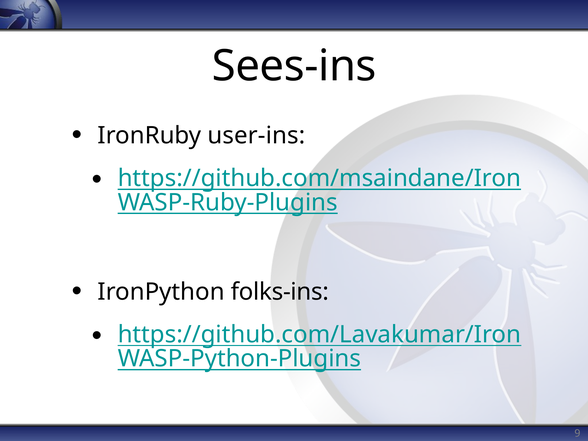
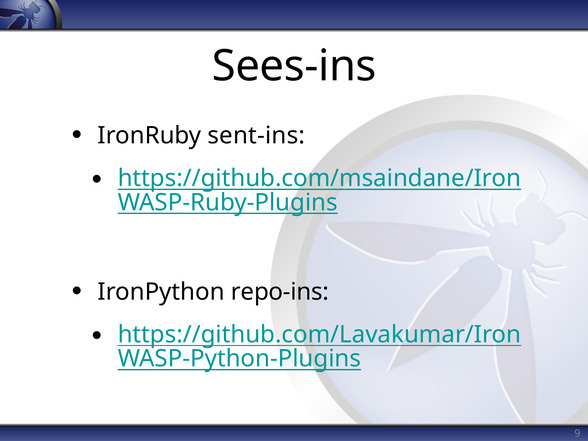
user-ins: user-ins -> sent-ins (256, 136)
folks-ins: folks-ins -> repo-ins (280, 292)
